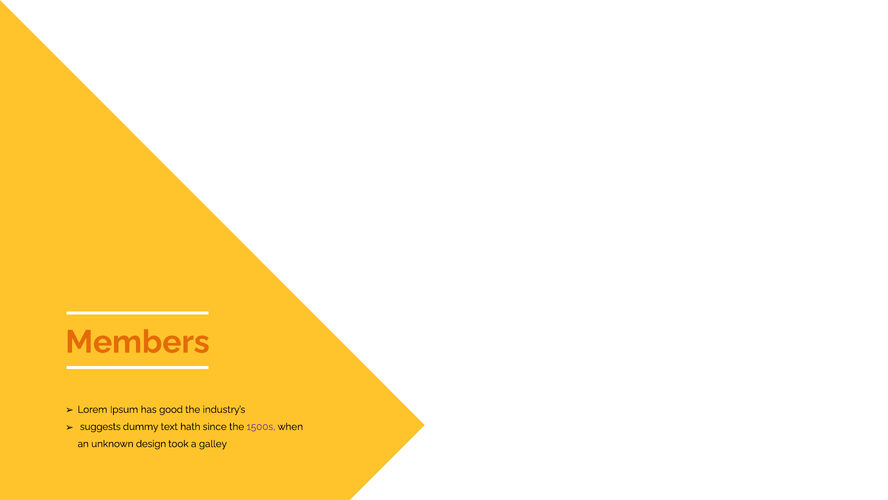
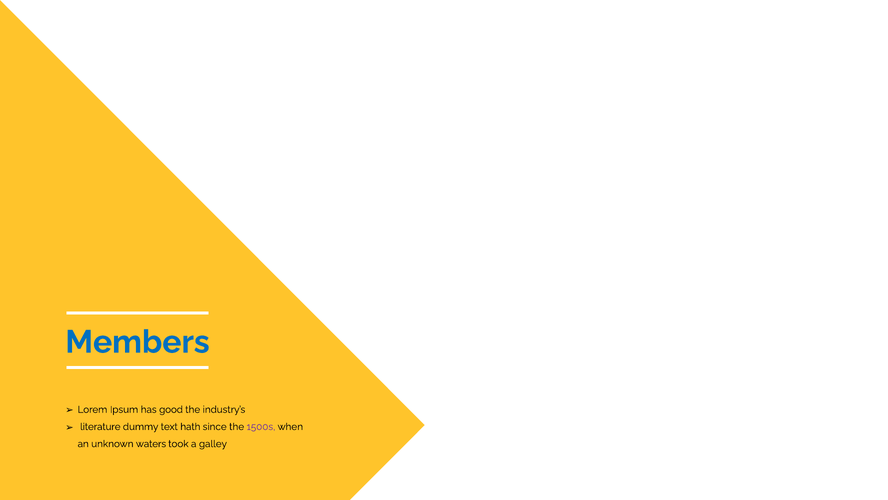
Members colour: orange -> blue (137, 342)
suggests: suggests -> literature (100, 426)
design: design -> waters (151, 443)
